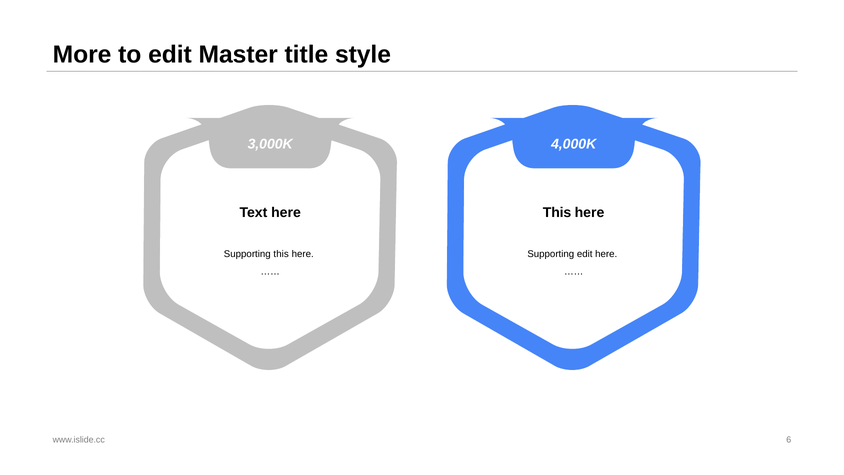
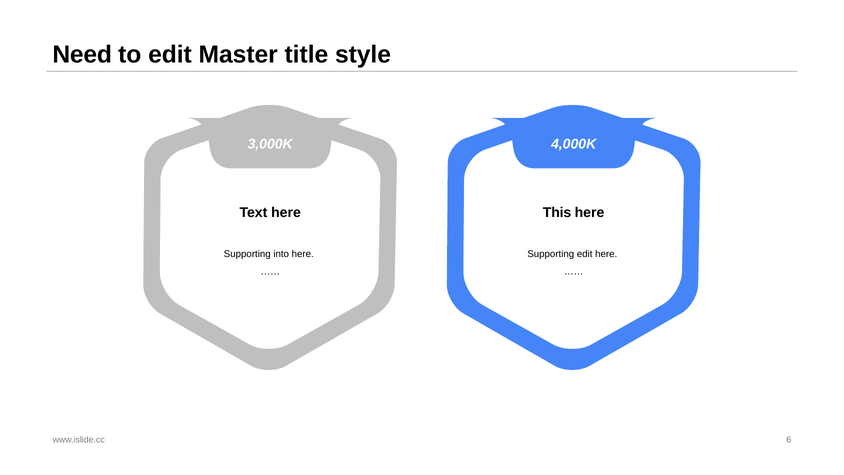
More: More -> Need (82, 55)
Supporting this: this -> into (281, 254)
